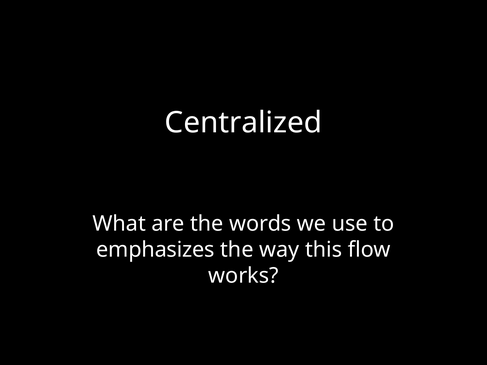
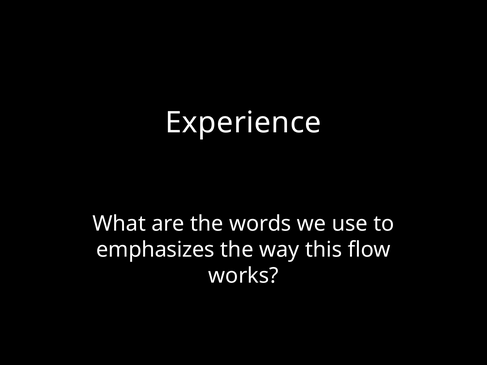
Centralized: Centralized -> Experience (243, 123)
